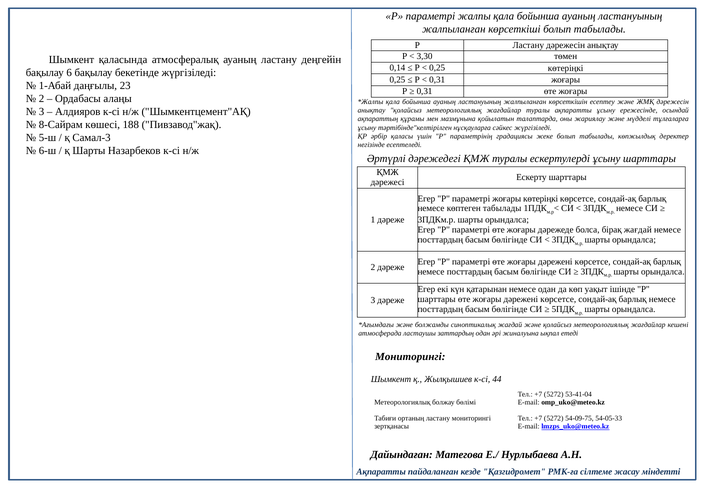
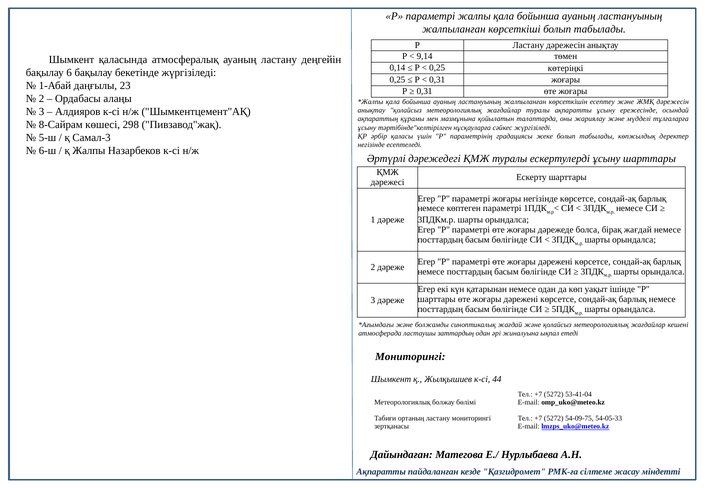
3,30: 3,30 -> 9,14 (425, 56)
188: 188 -> 298 (131, 125)
қ Шарты: Шарты -> Жалпы (89, 151)
жоғары көтеріңкі: көтеріңкі -> негізінде (541, 199)
көптеген табылады: табылады -> параметрі (502, 209)
